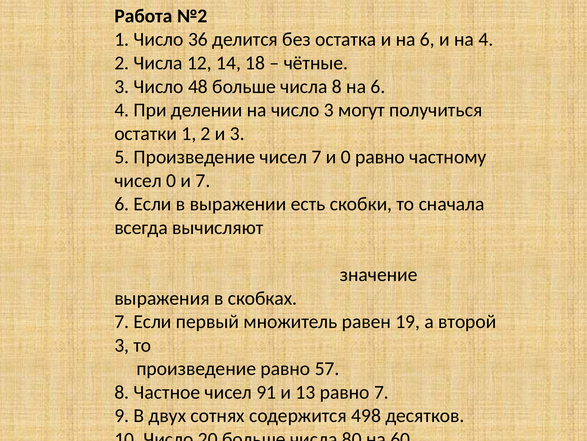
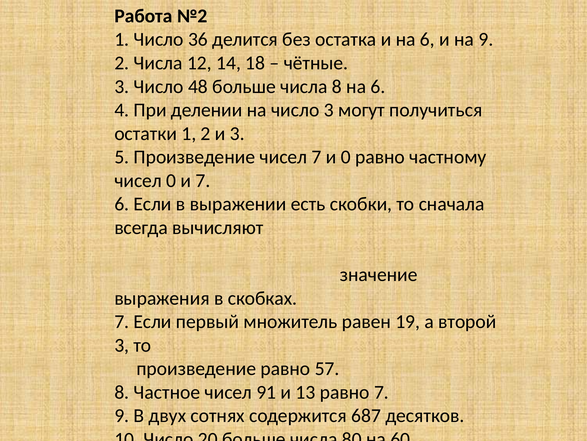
на 4: 4 -> 9 (486, 39)
498: 498 -> 687 (366, 415)
